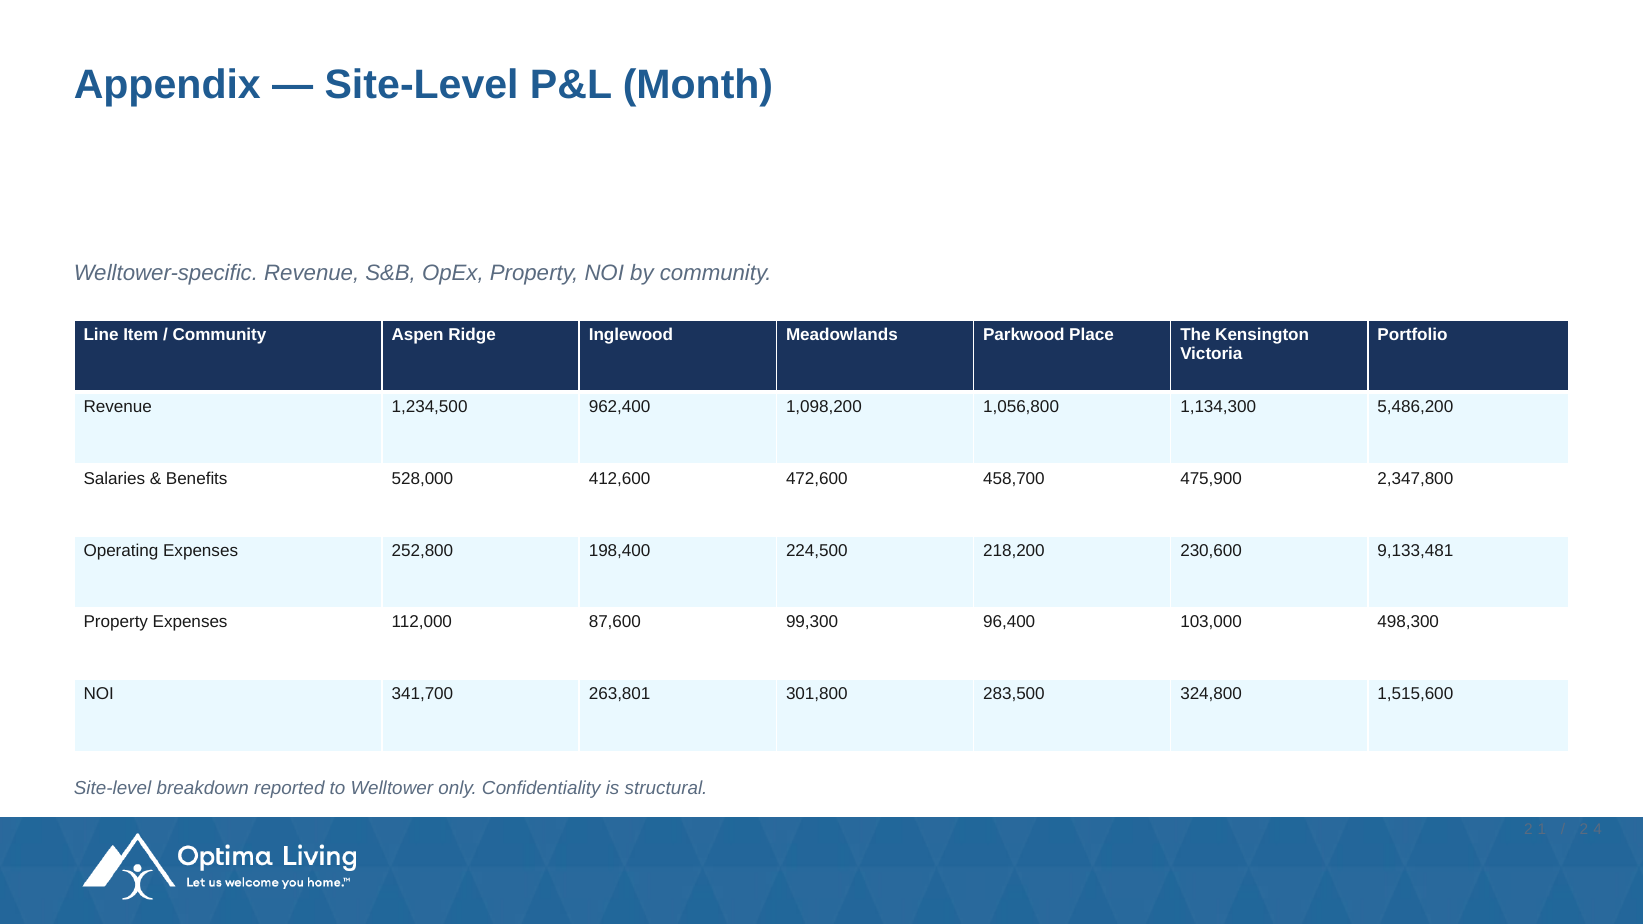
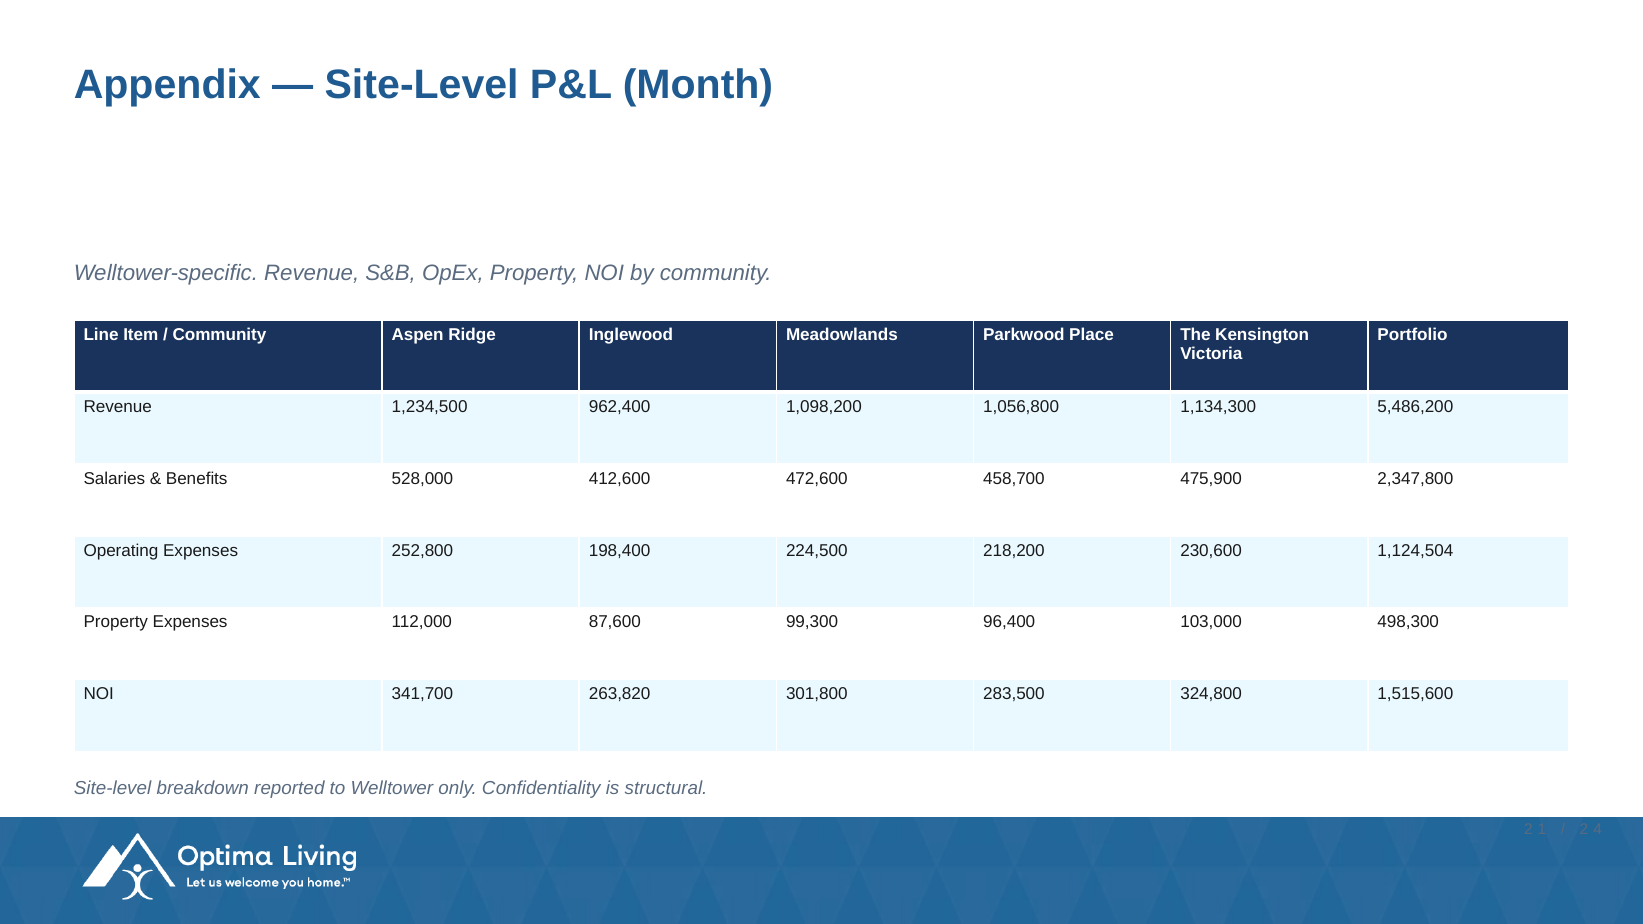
9,133,481: 9,133,481 -> 1,124,504 (1415, 551)
263,801: 263,801 -> 263,820 (620, 694)
